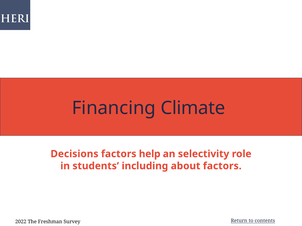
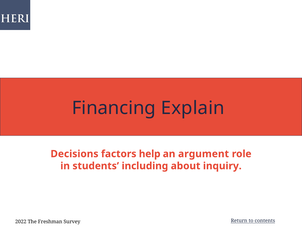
Climate: Climate -> Explain (193, 108)
selectivity: selectivity -> argument (204, 154)
about factors: factors -> inquiry (222, 166)
